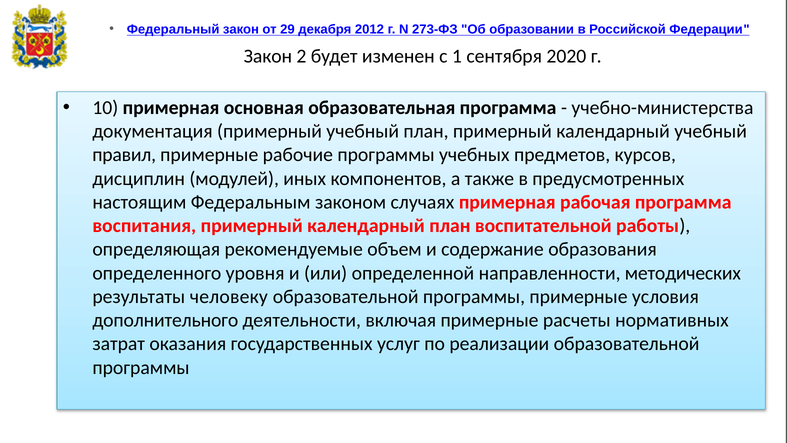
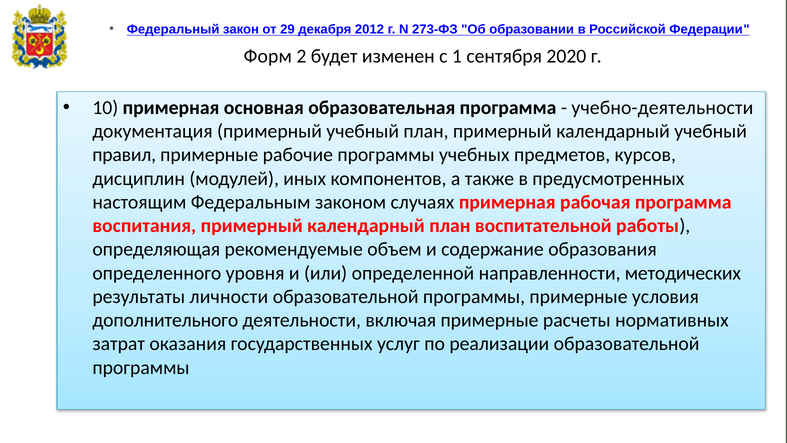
Закон: Закон -> Форм (268, 56)
учебно-министерства: учебно-министерства -> учебно-деятельности (662, 108)
человеку: человеку -> личности (229, 297)
